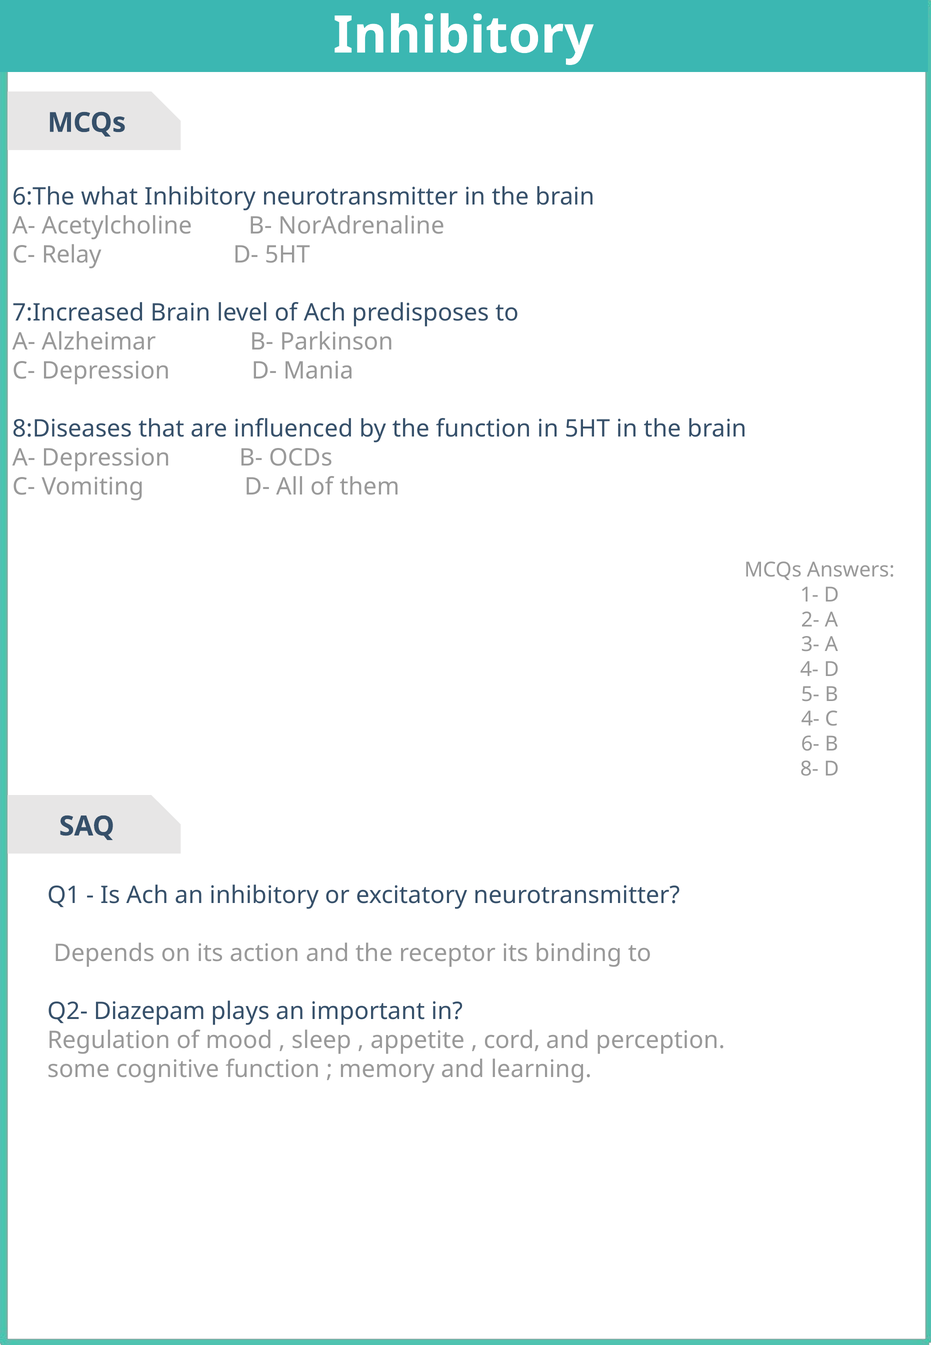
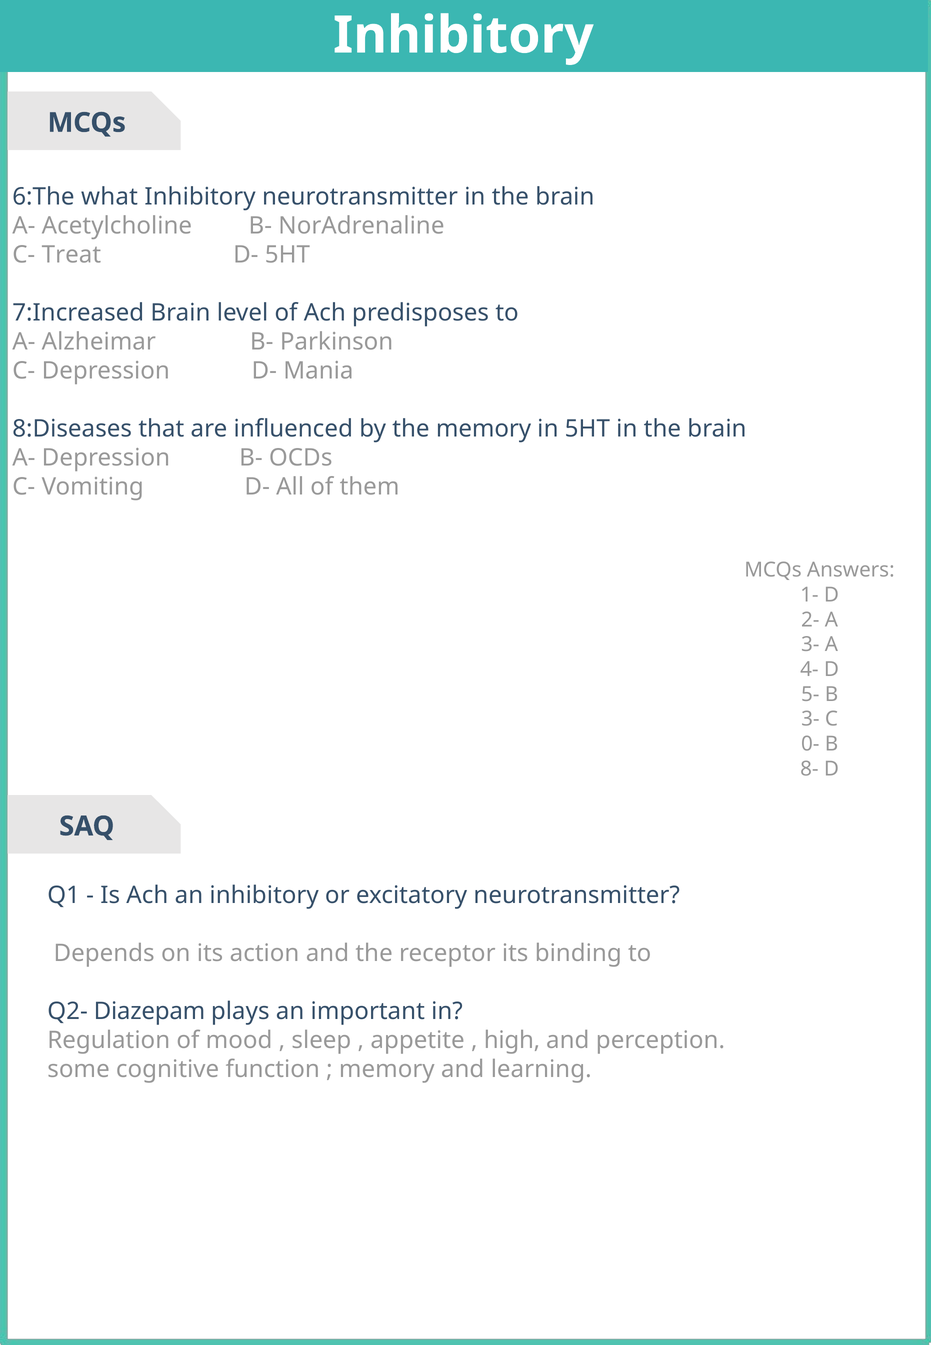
Relay: Relay -> Treat (71, 255)
the function: function -> memory (484, 429)
4-: 4- -> 3- (810, 719)
6-: 6- -> 0- (810, 744)
cord: cord -> high (512, 1040)
